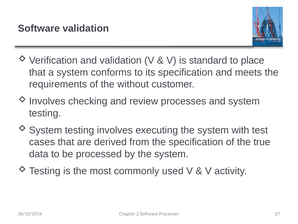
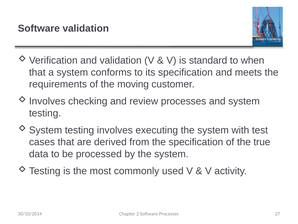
place: place -> when (253, 60)
without: without -> moving (133, 84)
